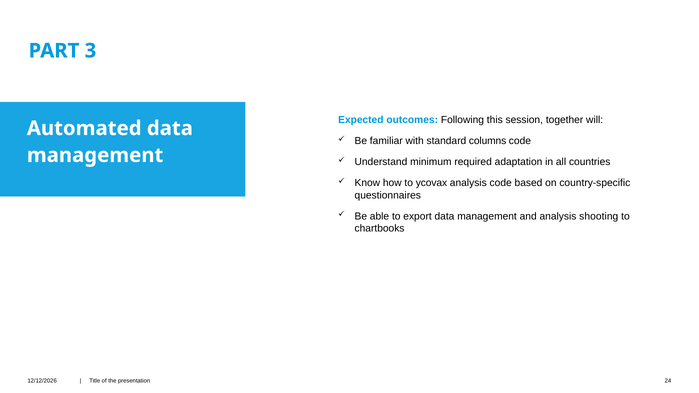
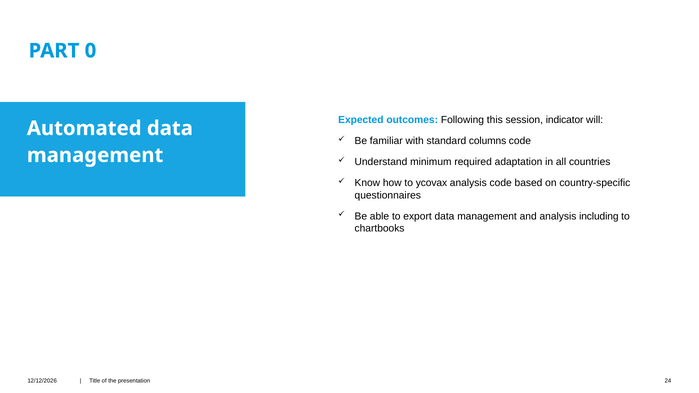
3: 3 -> 0 (90, 51)
together: together -> indicator (565, 120)
shooting: shooting -> including (599, 216)
